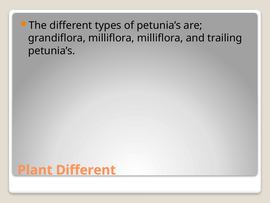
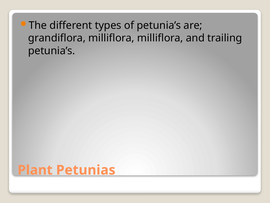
Plant Different: Different -> Petunias (86, 170)
